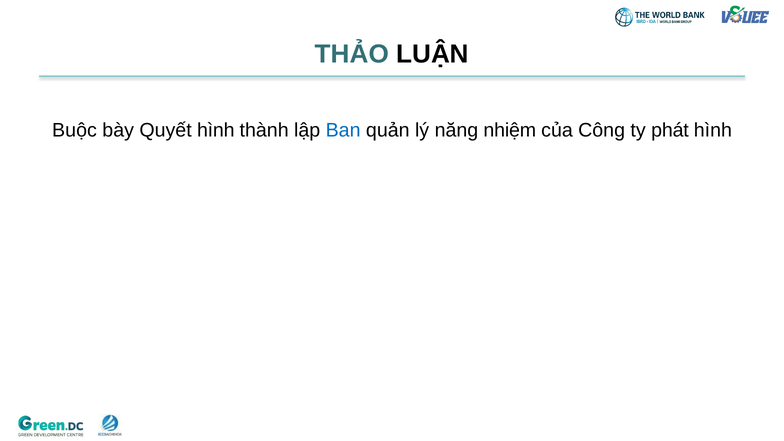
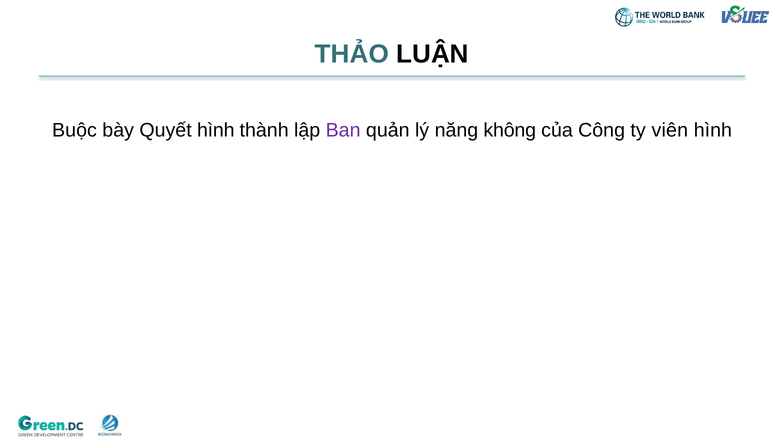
Ban colour: blue -> purple (343, 130)
nhiệm: nhiệm -> không (510, 130)
phát: phát -> viên (670, 130)
